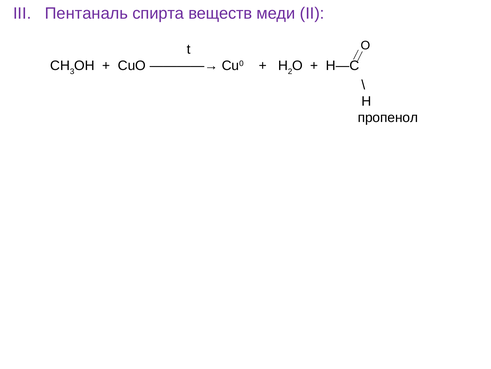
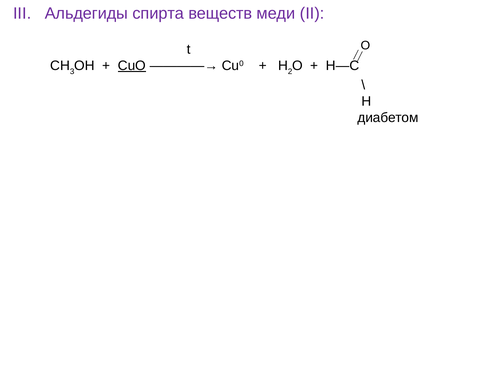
Пентаналь: Пентаналь -> Альдегиды (86, 14)
CuO underline: none -> present (132, 65)
пропенол: пропенол -> диабетом (388, 117)
